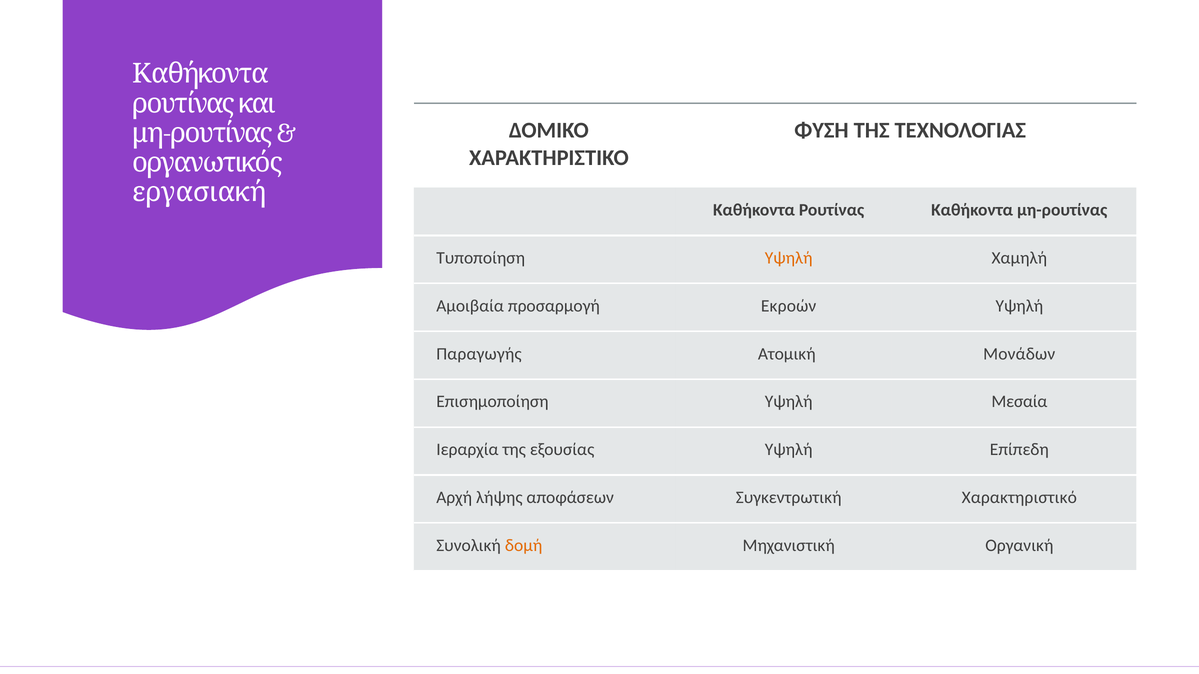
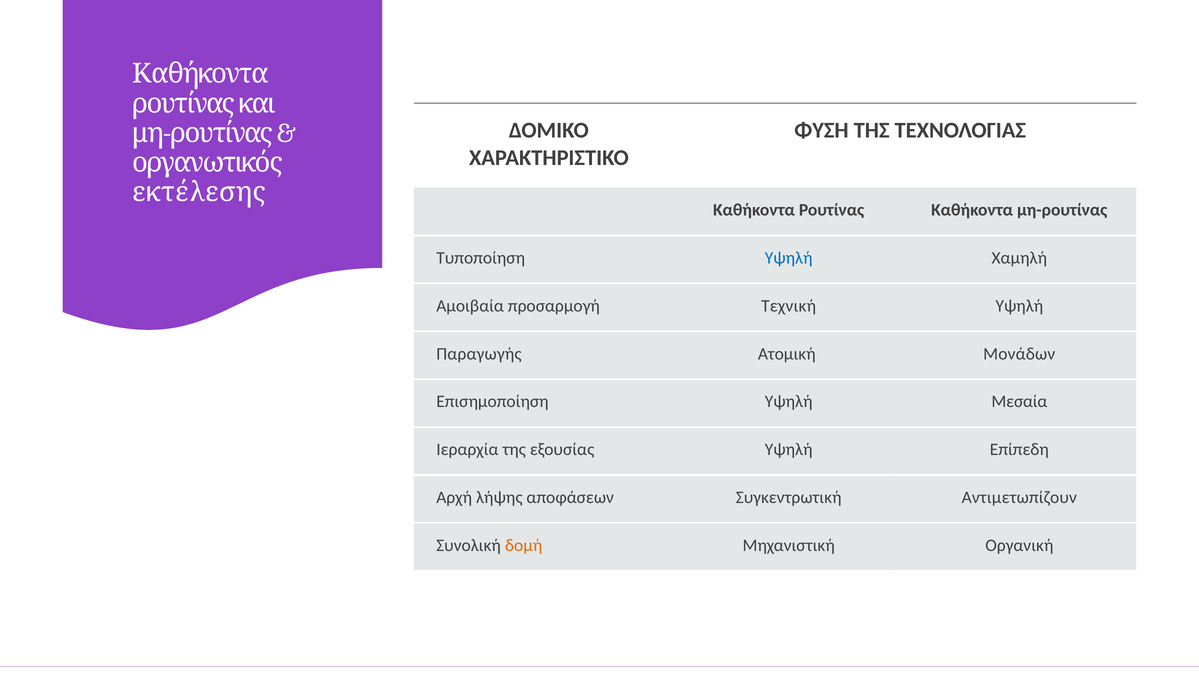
εργασιακή: εργασιακή -> εκτέλεσης (199, 192)
Υψηλή colour: orange -> blue (789, 258)
Εκροών: Εκροών -> Τεχνική (789, 306)
Χαρακτηριστικό: Χαρακτηριστικό -> Αντιμετωπίζουν (1019, 498)
